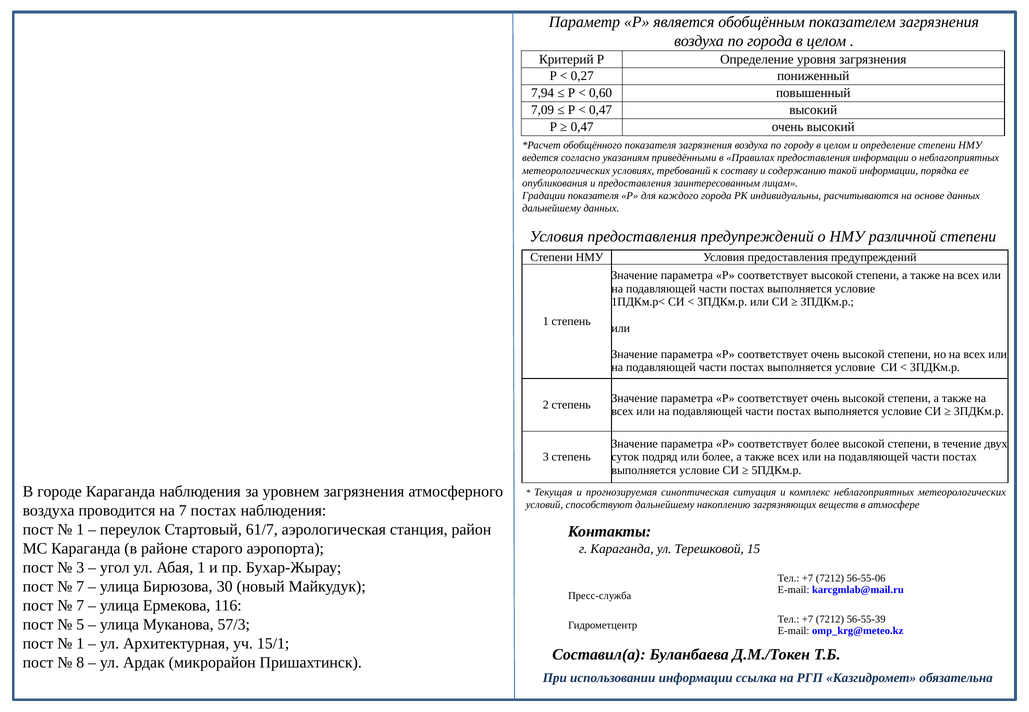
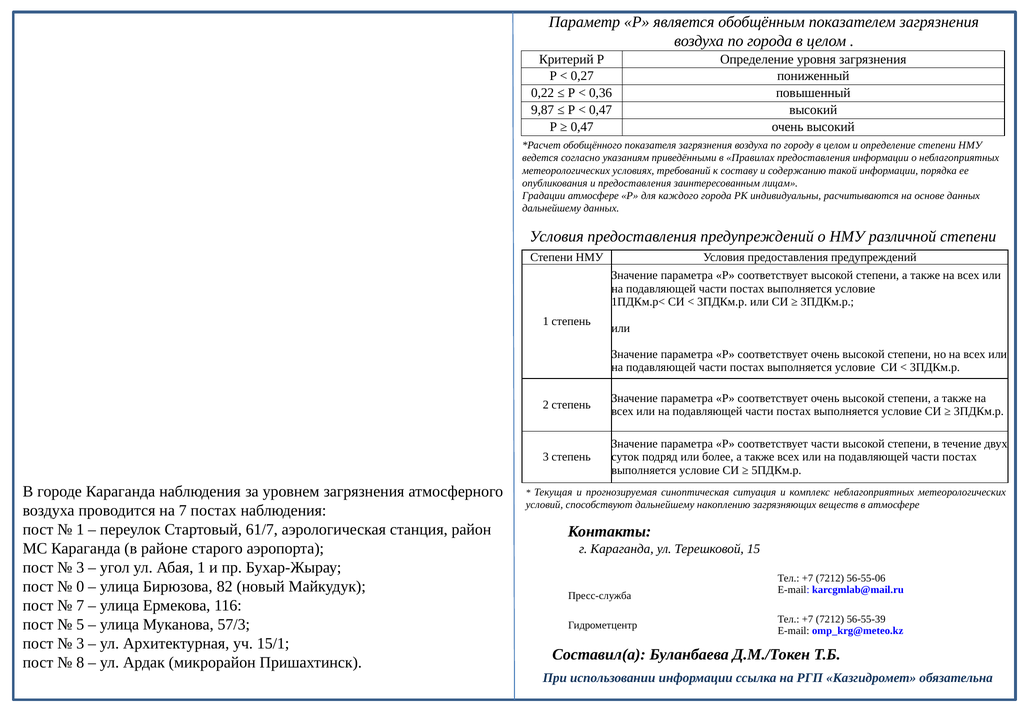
7,94: 7,94 -> 0,22 (543, 93)
0,60: 0,60 -> 0,36 (601, 93)
7,09: 7,09 -> 9,87 (543, 110)
Градации показателя: показателя -> атмосфере (593, 196)
соответствует более: более -> части (825, 444)
7: 7 -> 0 (80, 587)
30: 30 -> 82 (225, 587)
1: 1 -> 3 (80, 644)
